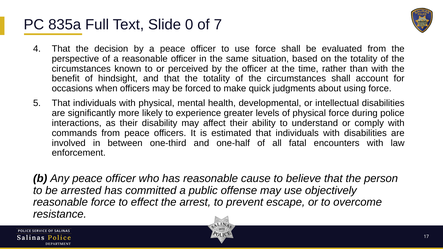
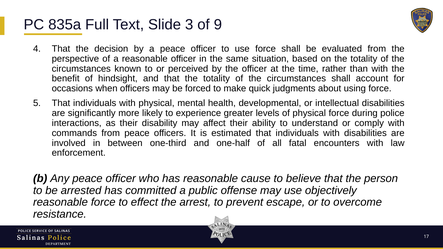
0: 0 -> 3 (189, 25)
7: 7 -> 9 (218, 25)
